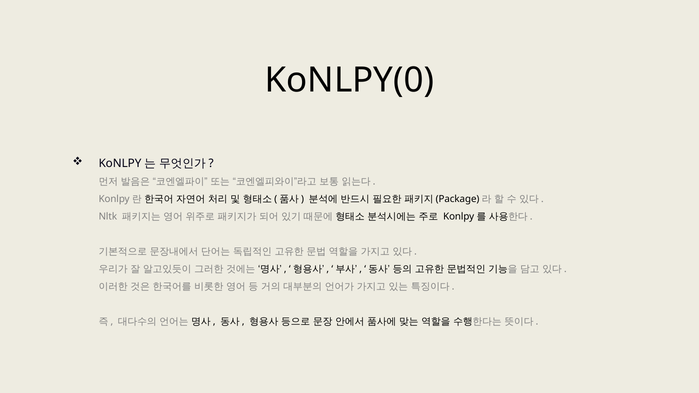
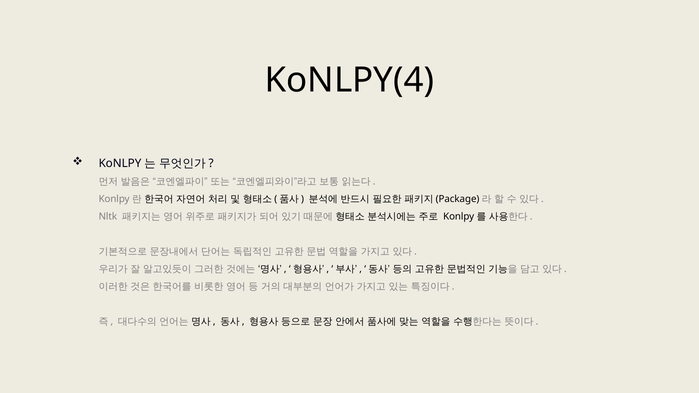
KoNLPY(0: KoNLPY(0 -> KoNLPY(4 (349, 80)
